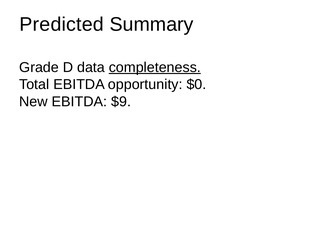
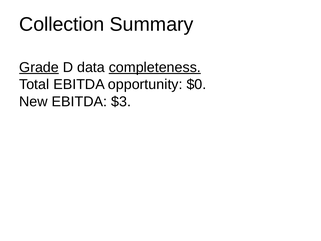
Predicted: Predicted -> Collection (62, 24)
Grade underline: none -> present (39, 67)
$9: $9 -> $3 (121, 102)
